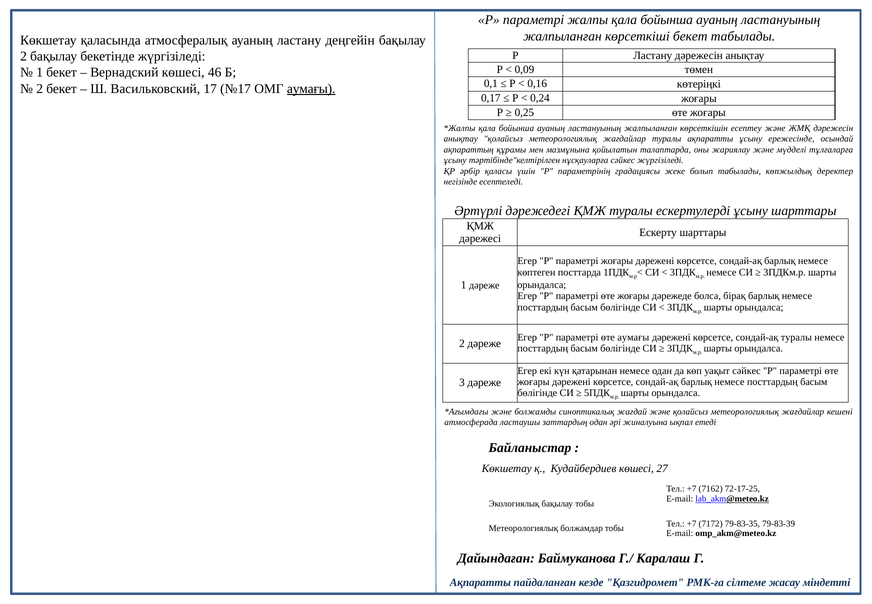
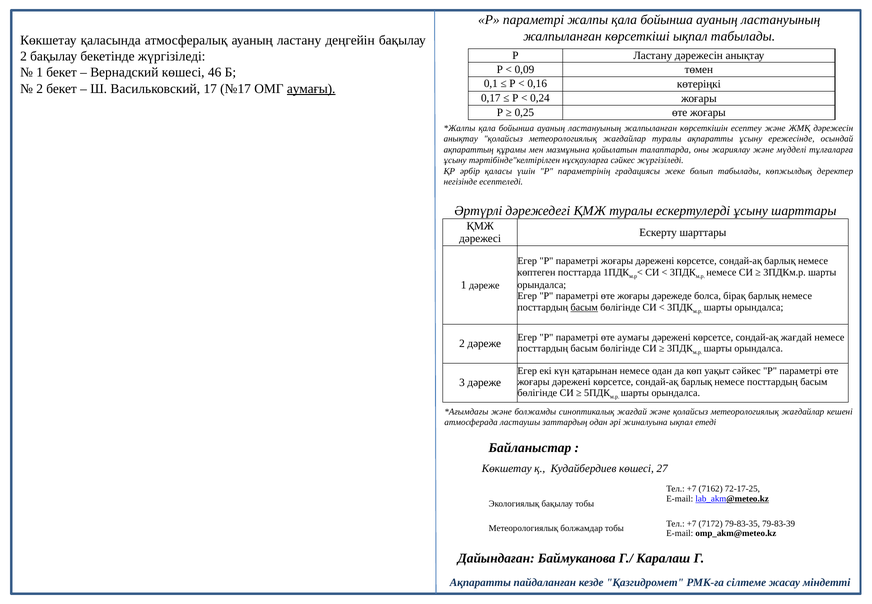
көрсеткіші бекет: бекет -> ықпал (690, 36)
басым underline: none -> present (584, 307)
сондай-ақ туралы: туралы -> жағдай (796, 337)
